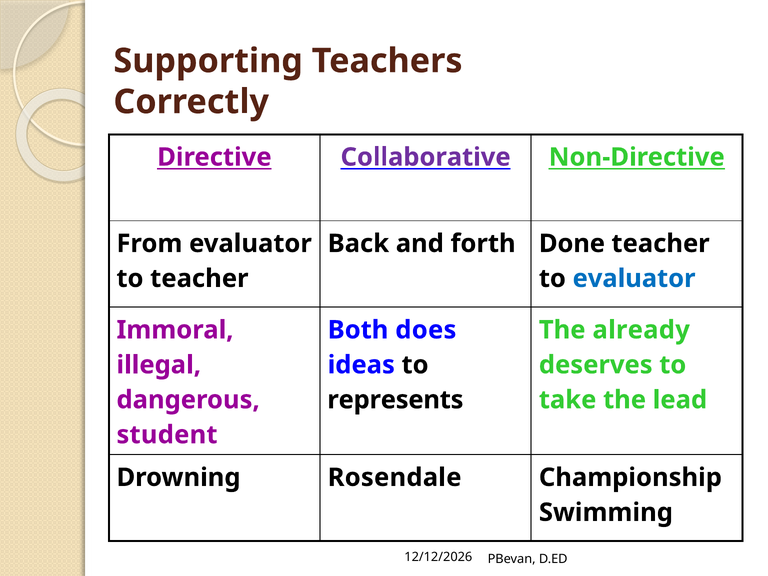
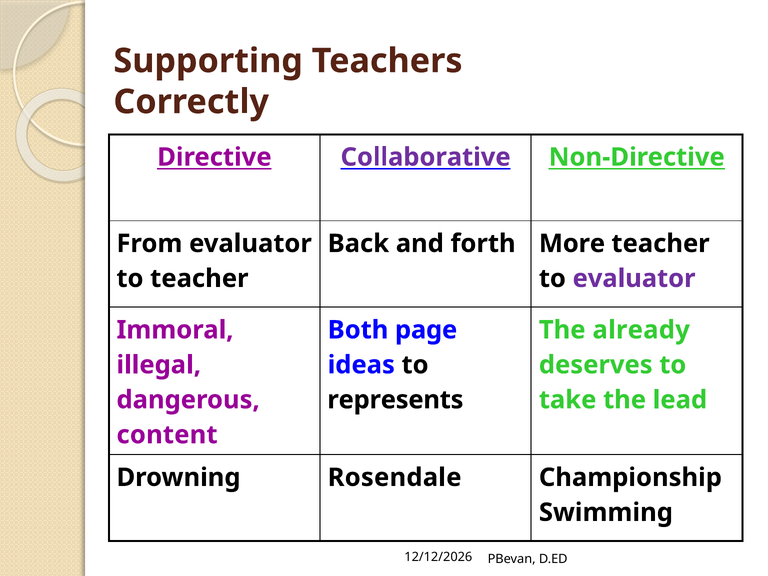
Done: Done -> More (572, 244)
evaluator colour: blue -> purple (634, 279)
does: does -> page (426, 330)
student: student -> content (167, 435)
